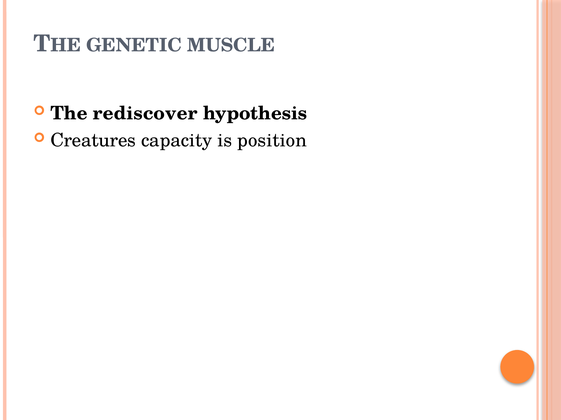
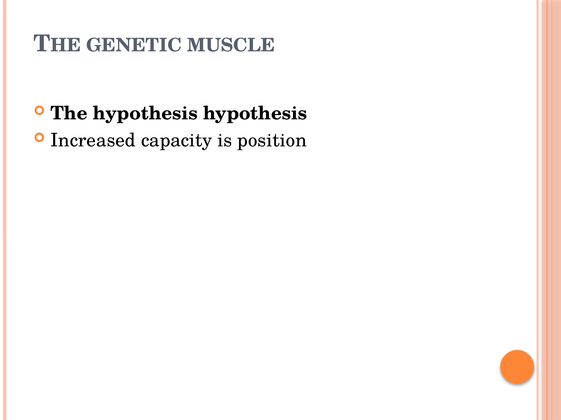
The rediscover: rediscover -> hypothesis (145, 113)
Creatures: Creatures -> Increased (93, 141)
